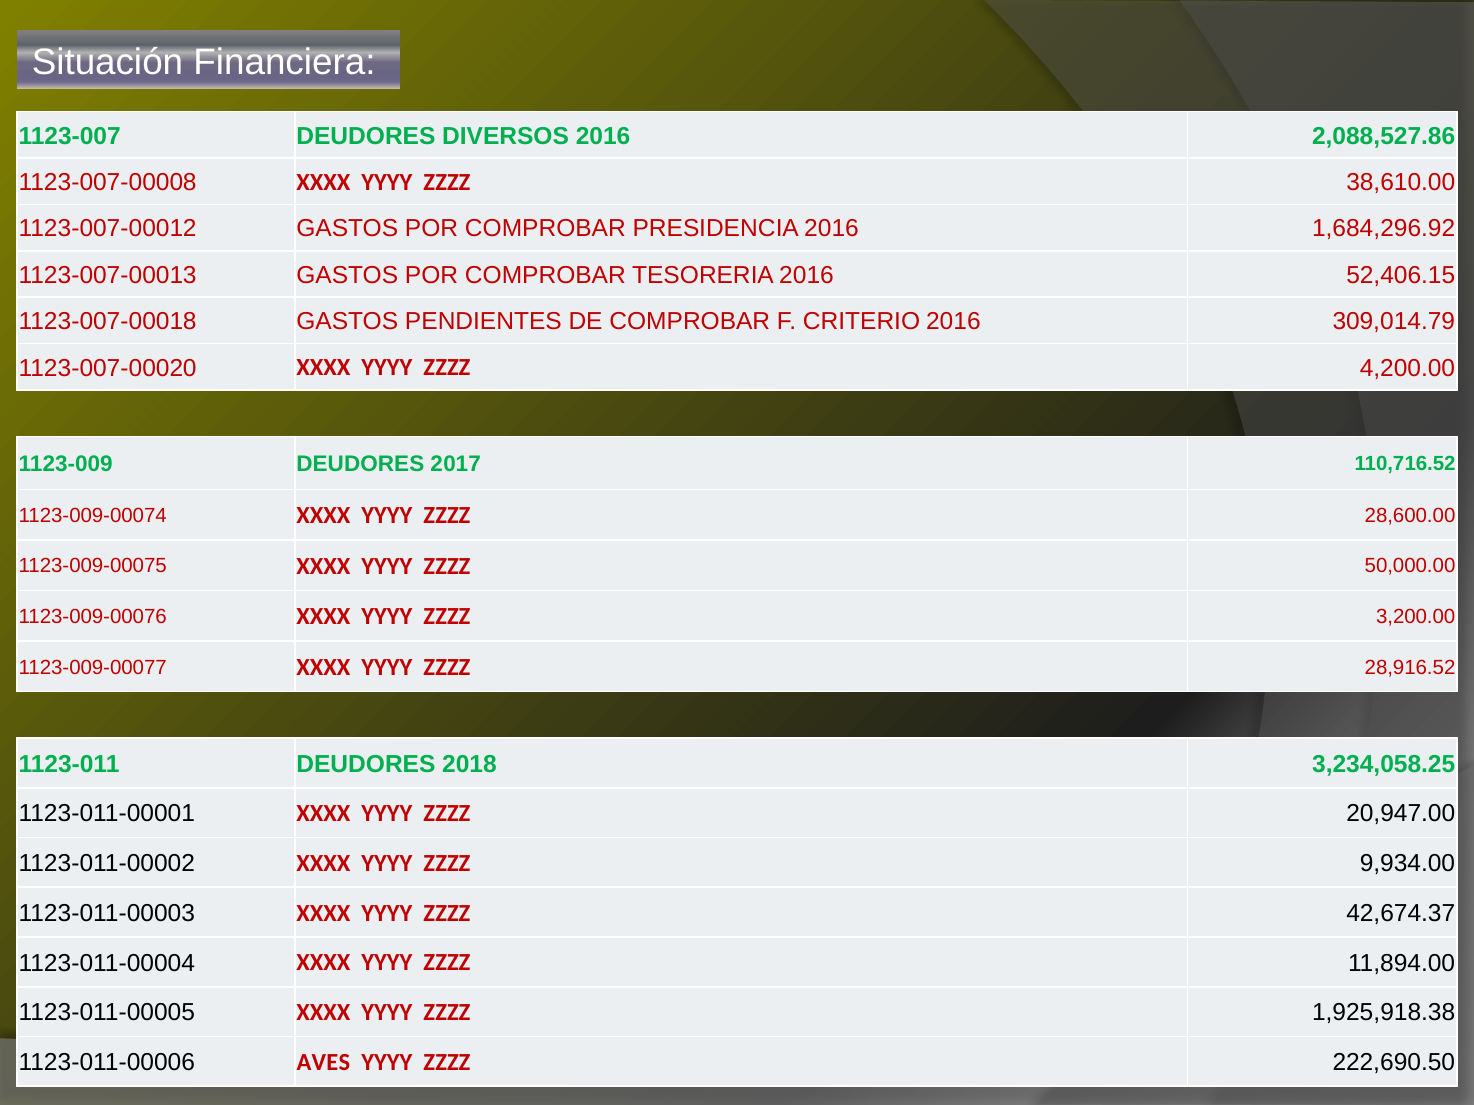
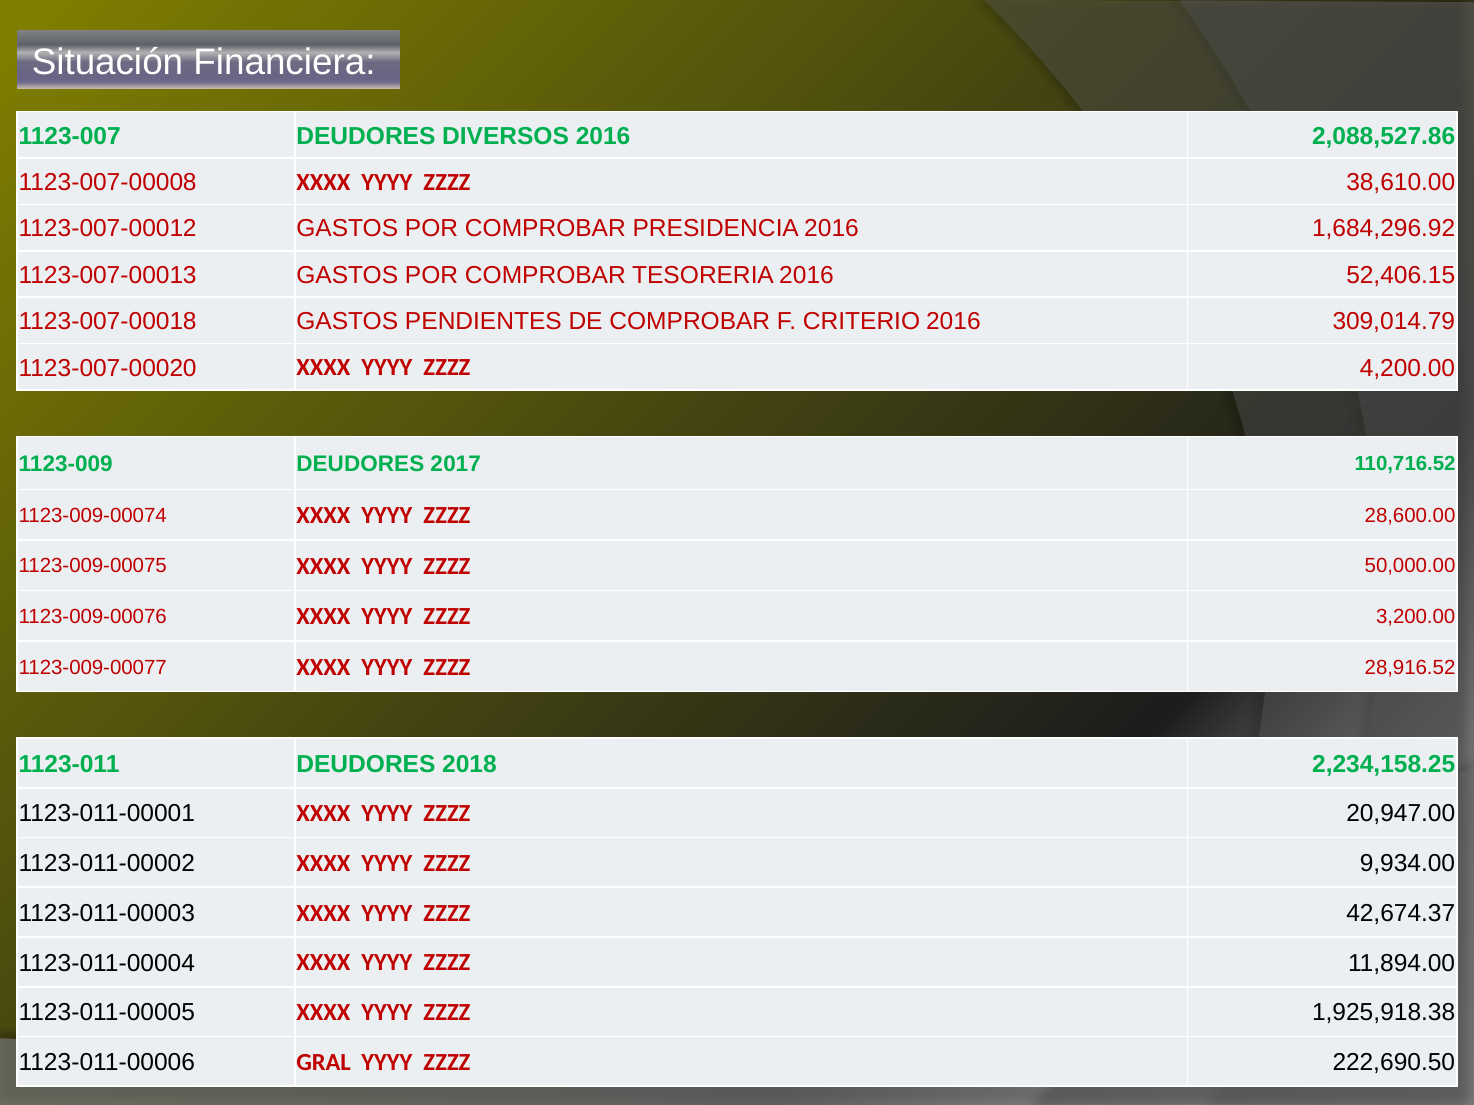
3,234,058.25: 3,234,058.25 -> 2,234,158.25 (1384, 764)
AVES: AVES -> GRAL (324, 1063)
